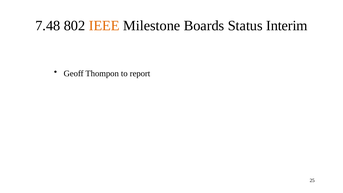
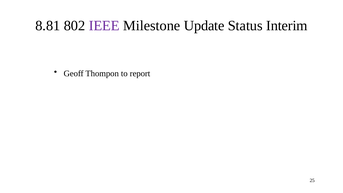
7.48: 7.48 -> 8.81 (48, 26)
IEEE colour: orange -> purple (104, 26)
Boards: Boards -> Update (204, 26)
